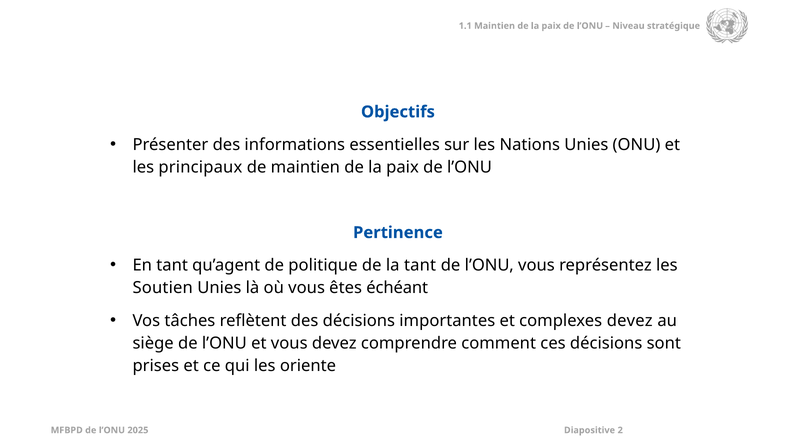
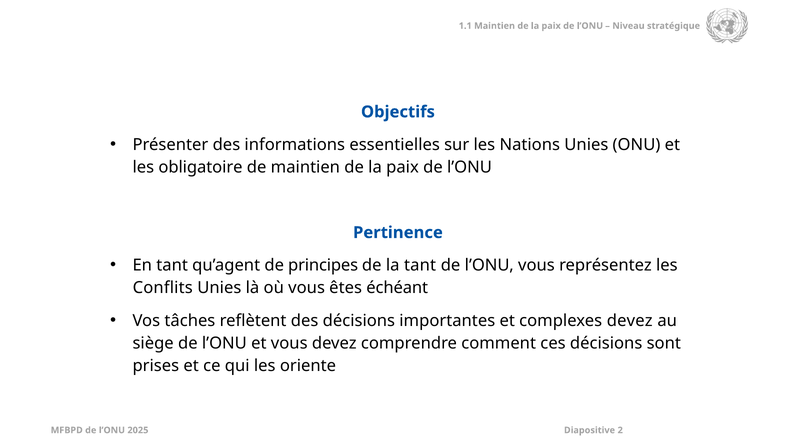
principaux: principaux -> obligatoire (200, 167)
politique: politique -> principes (323, 265)
Soutien: Soutien -> Conflits (163, 288)
